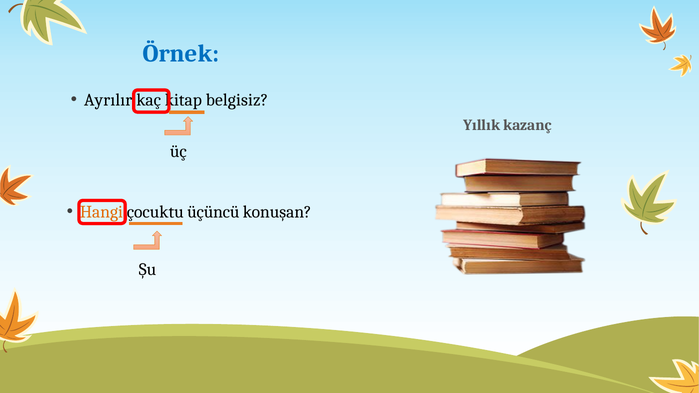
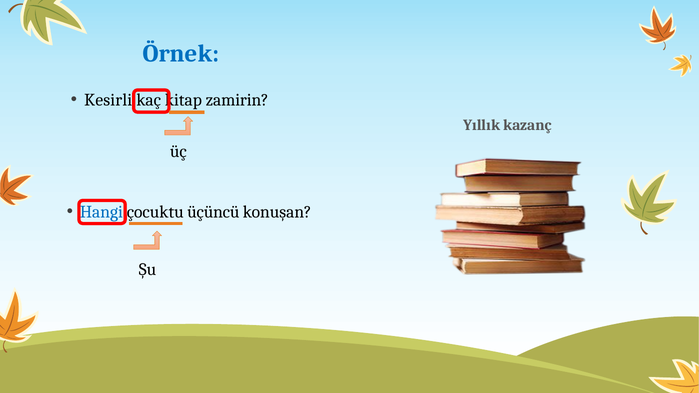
Ayrılır: Ayrılır -> Kesirli (108, 100)
belgisiz: belgisiz -> zamirin (237, 100)
Hangi colour: orange -> blue (101, 212)
